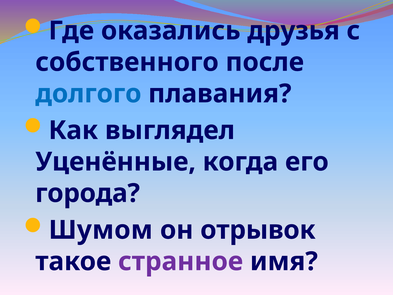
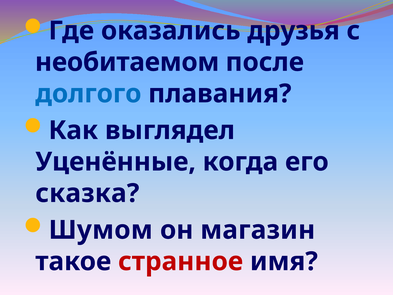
собственного: собственного -> необитаемом (127, 62)
города: города -> сказка (87, 193)
отрывок: отрывок -> магазин (258, 230)
странное colour: purple -> red (181, 261)
